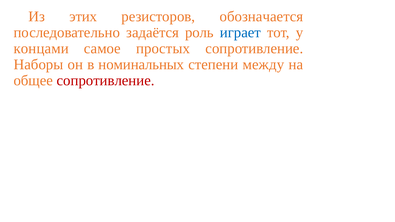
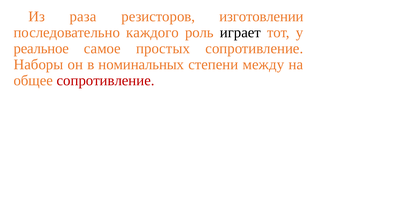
этих: этих -> раза (83, 16)
обозначается: обозначается -> изготовлении (261, 16)
задаётся: задаётся -> каждого (153, 32)
играет colour: blue -> black (240, 32)
концами: концами -> реальное (41, 48)
